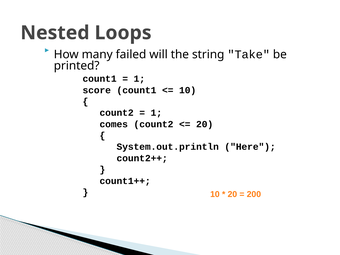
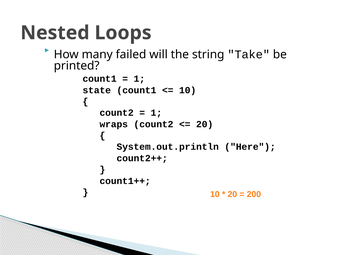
score: score -> state (97, 90)
comes: comes -> wraps (114, 124)
